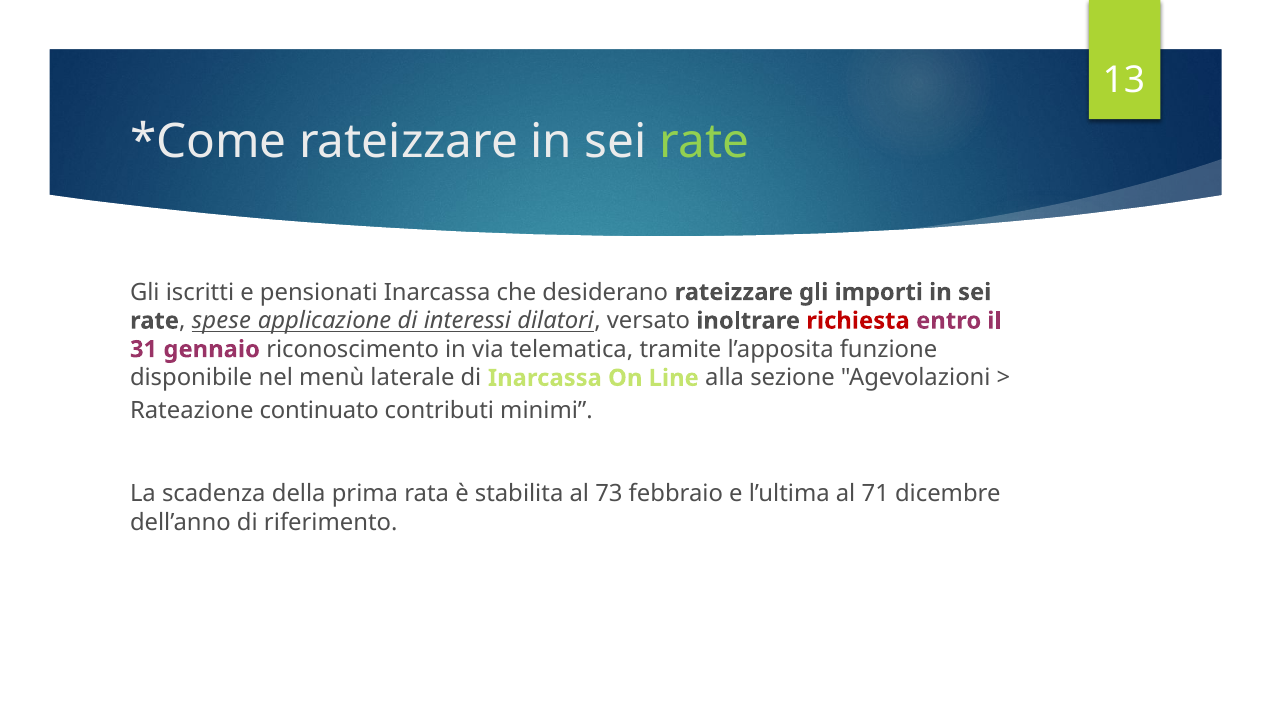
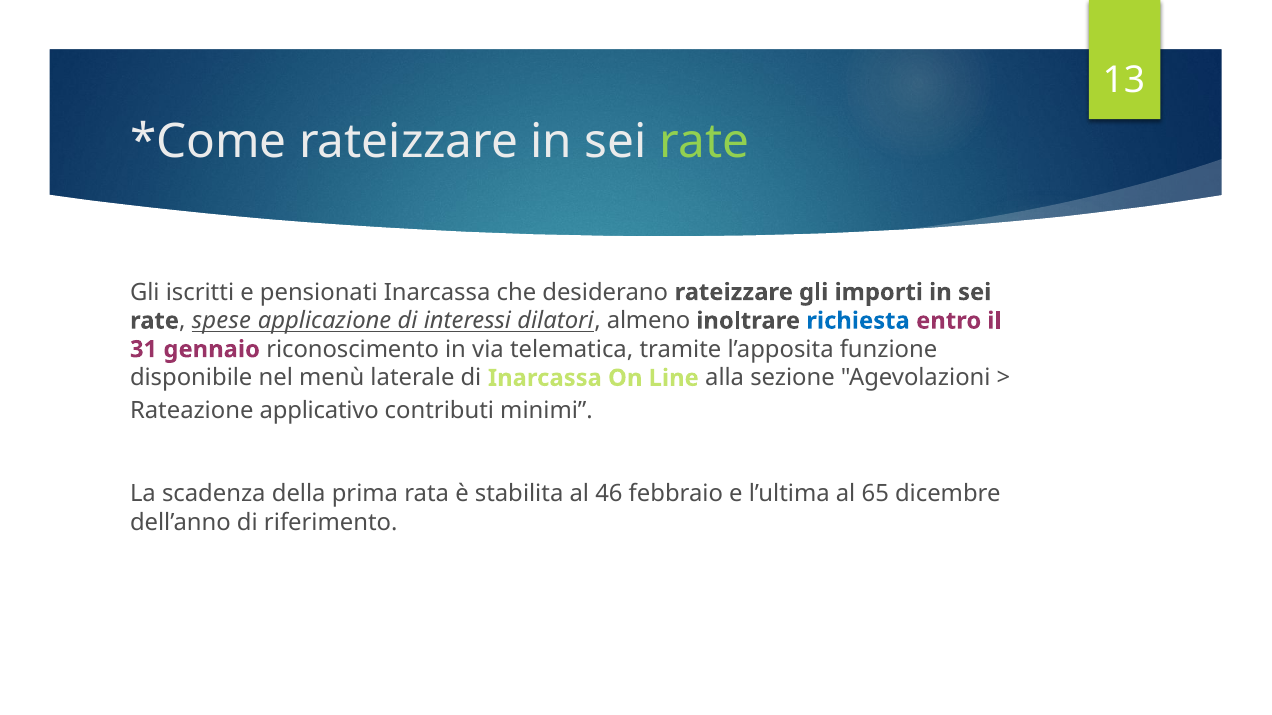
versato: versato -> almeno (649, 321)
richiesta colour: red -> blue (858, 321)
continuato: continuato -> applicativo (319, 411)
73: 73 -> 46 (609, 494)
71: 71 -> 65 (875, 494)
